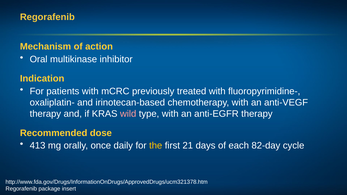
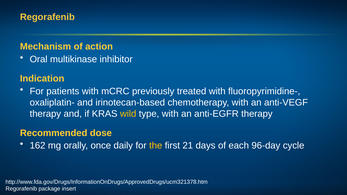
wild colour: pink -> yellow (128, 114)
413: 413 -> 162 (38, 146)
82-day: 82-day -> 96-day (266, 146)
